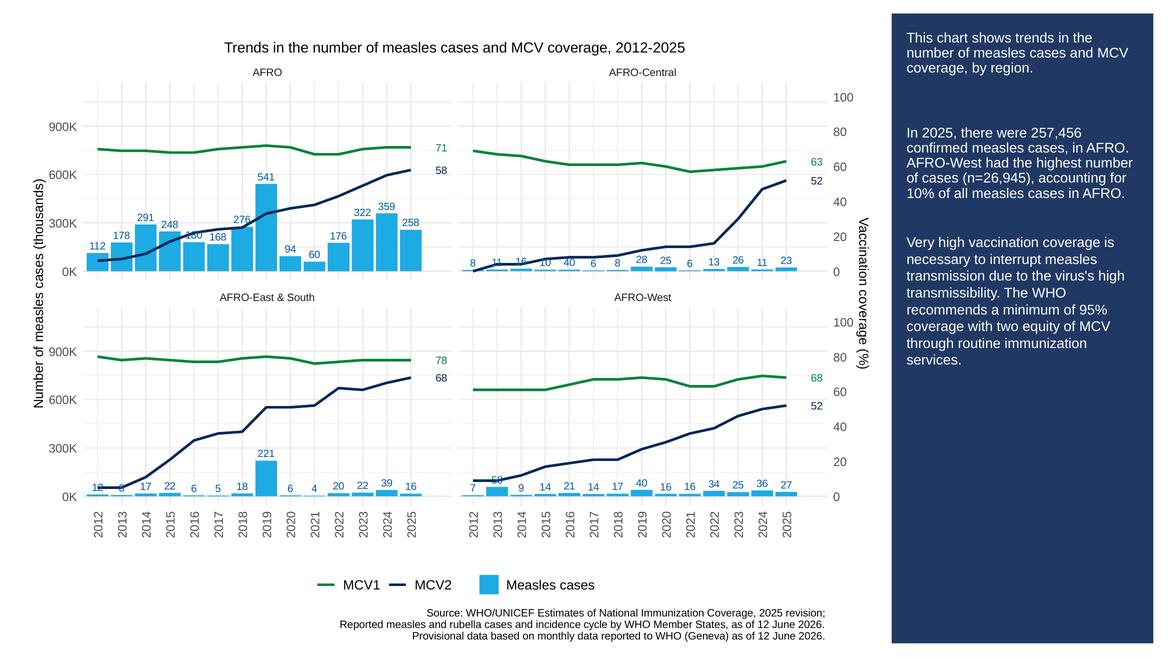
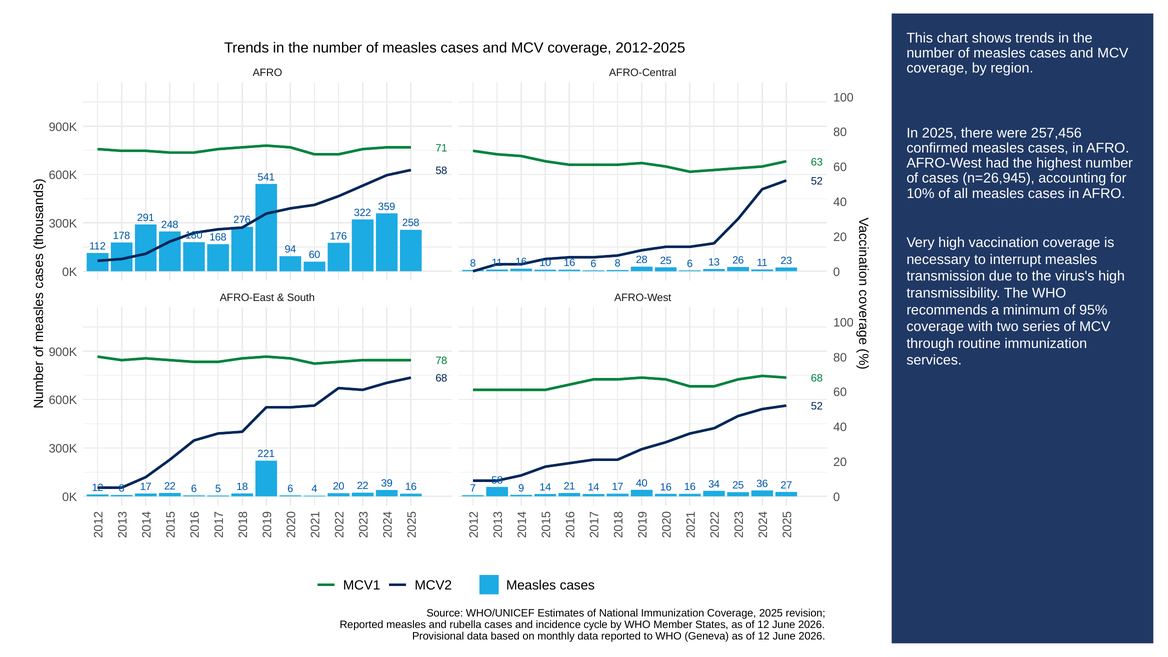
10 40: 40 -> 16 (569, 263)
equity: equity -> series (1041, 327)
